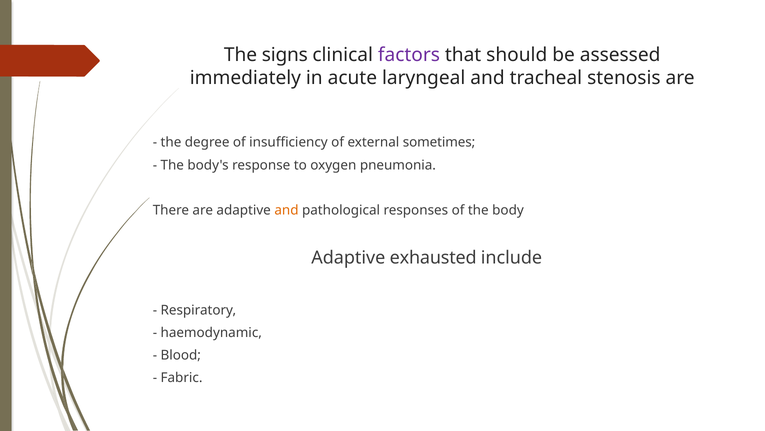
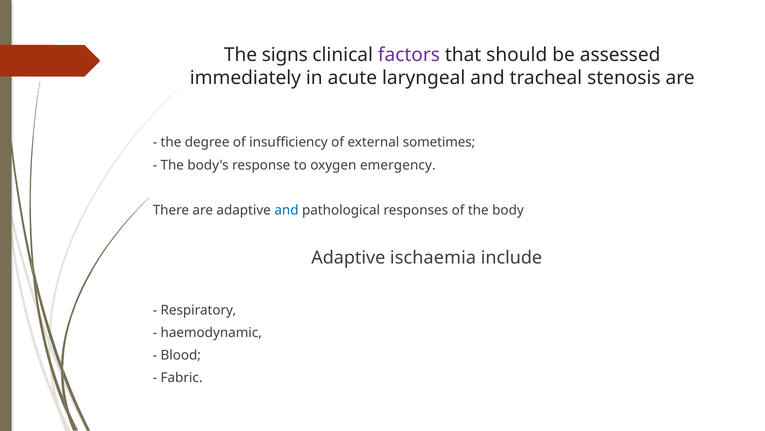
pneumonia: pneumonia -> emergency (398, 165)
and colour: orange -> blue (286, 210)
exhausted: exhausted -> ischaemia (433, 257)
